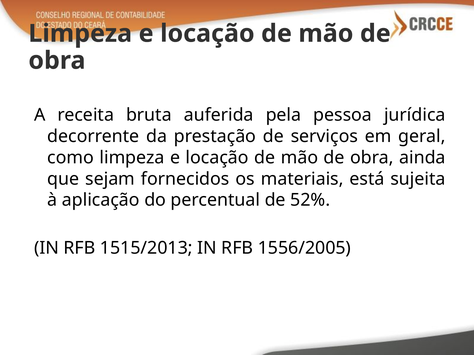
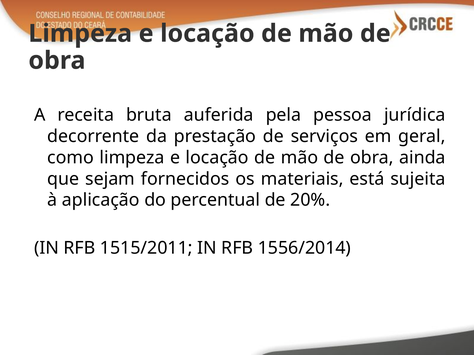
52%: 52% -> 20% (310, 200)
1515/2013: 1515/2013 -> 1515/2011 (146, 248)
1556/2005: 1556/2005 -> 1556/2014 (304, 248)
